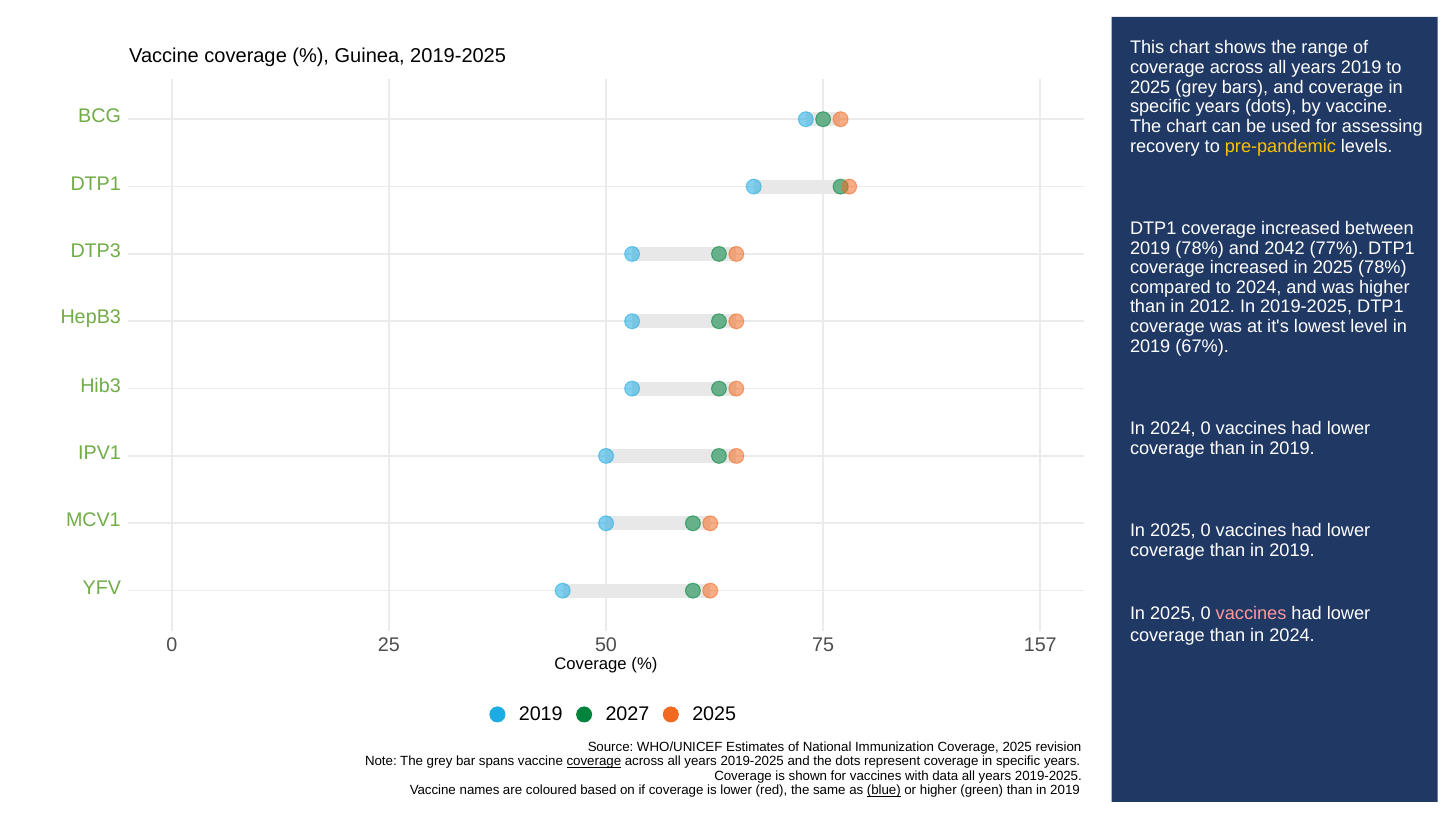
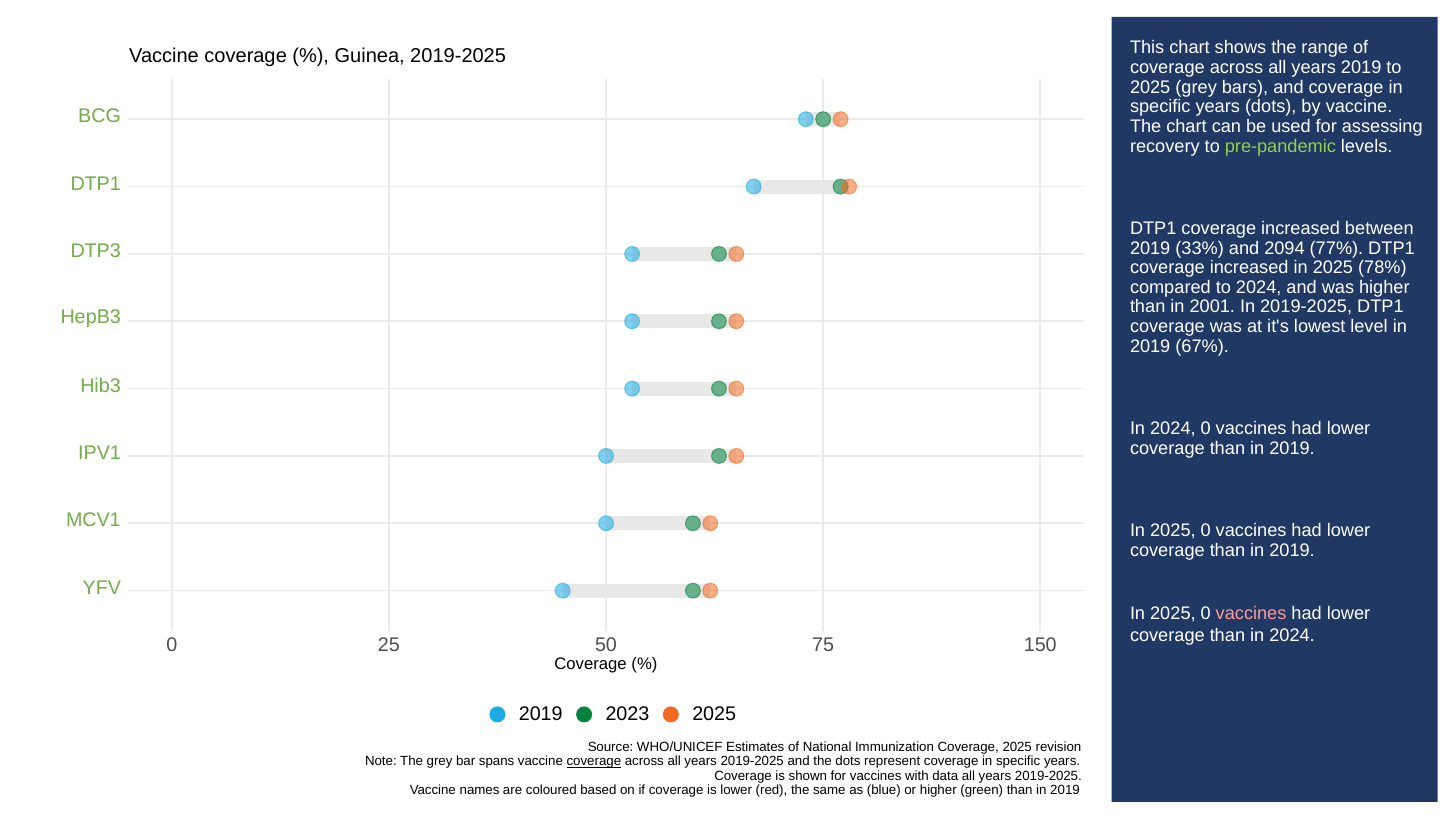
pre-pandemic colour: yellow -> light green (1280, 146)
2019 78%: 78% -> 33% (1200, 248)
2042: 2042 -> 2094 (1284, 248)
2012: 2012 -> 2001 (1212, 307)
157: 157 -> 150 (1040, 645)
2027: 2027 -> 2023 (627, 714)
blue underline: present -> none (884, 790)
